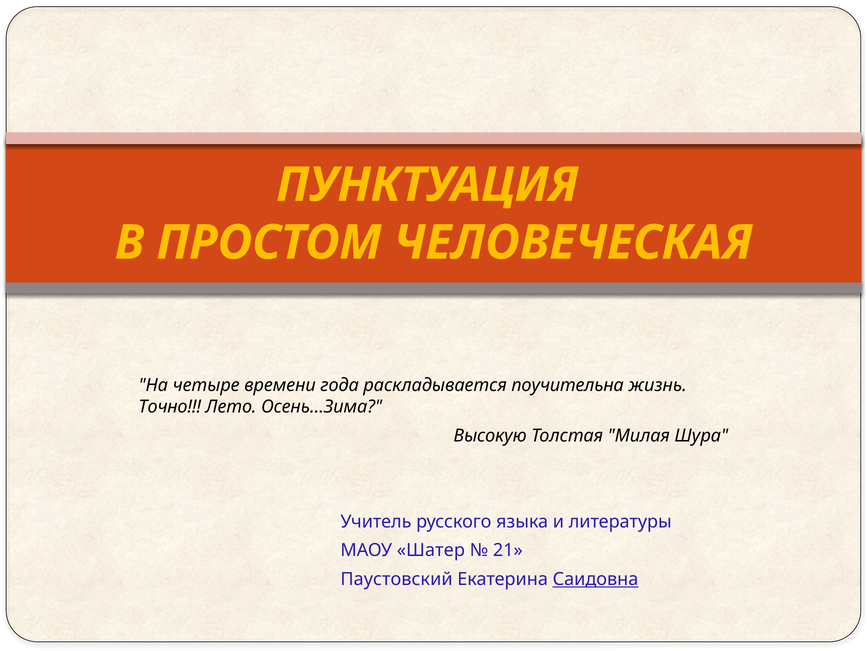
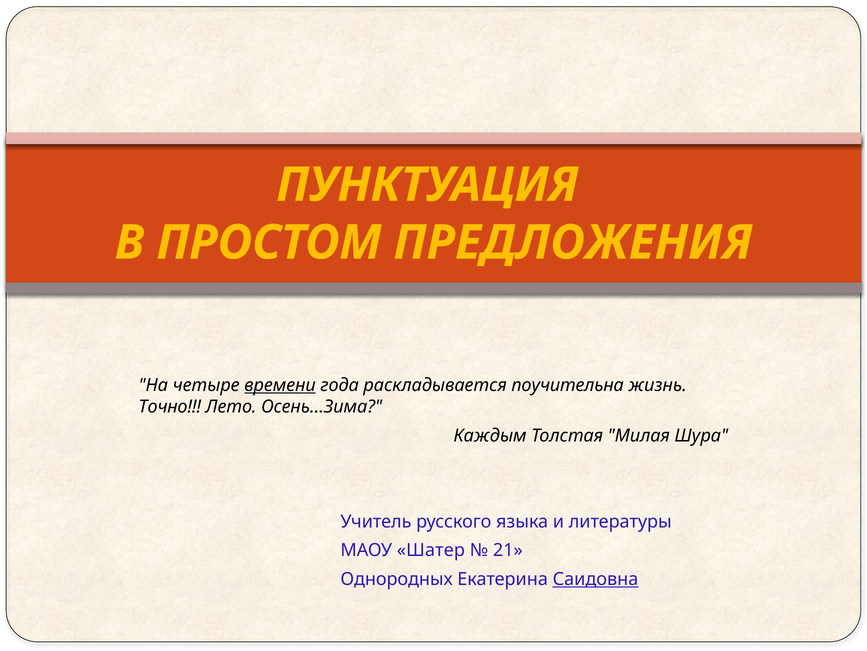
ЧЕЛОВЕЧЕСКАЯ: ЧЕЛОВЕЧЕСКАЯ -> ПРЕДЛОЖЕНИЯ (573, 242)
времени underline: none -> present (280, 385)
Высокую: Высокую -> Каждым (490, 435)
Паустовский: Паустовский -> Однородных (397, 579)
